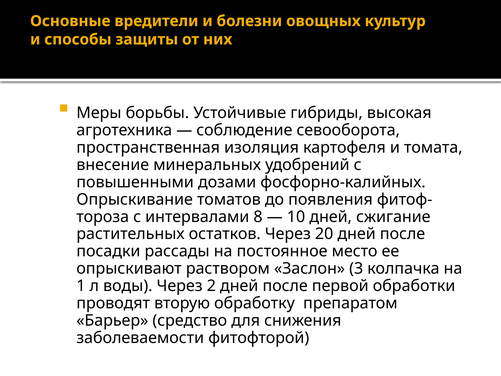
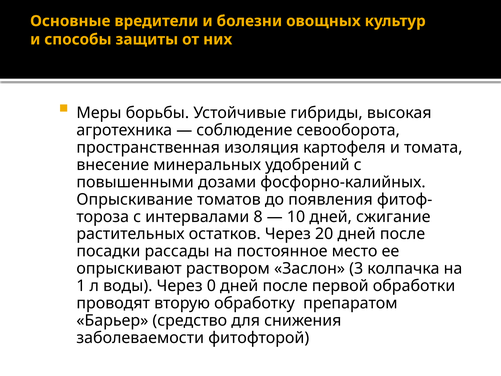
2: 2 -> 0 (211, 286)
